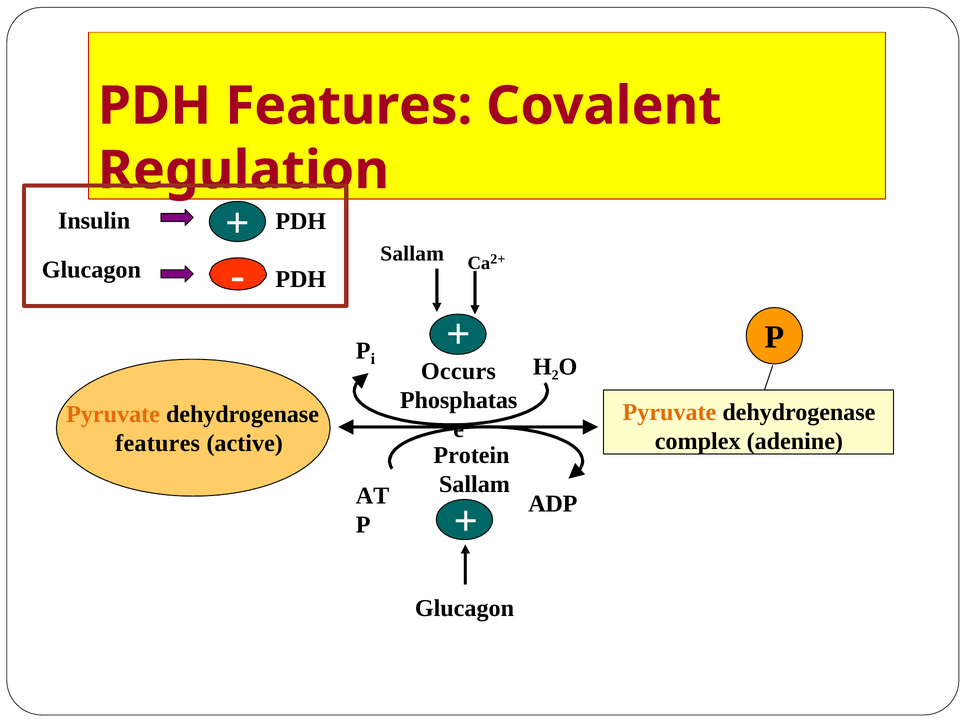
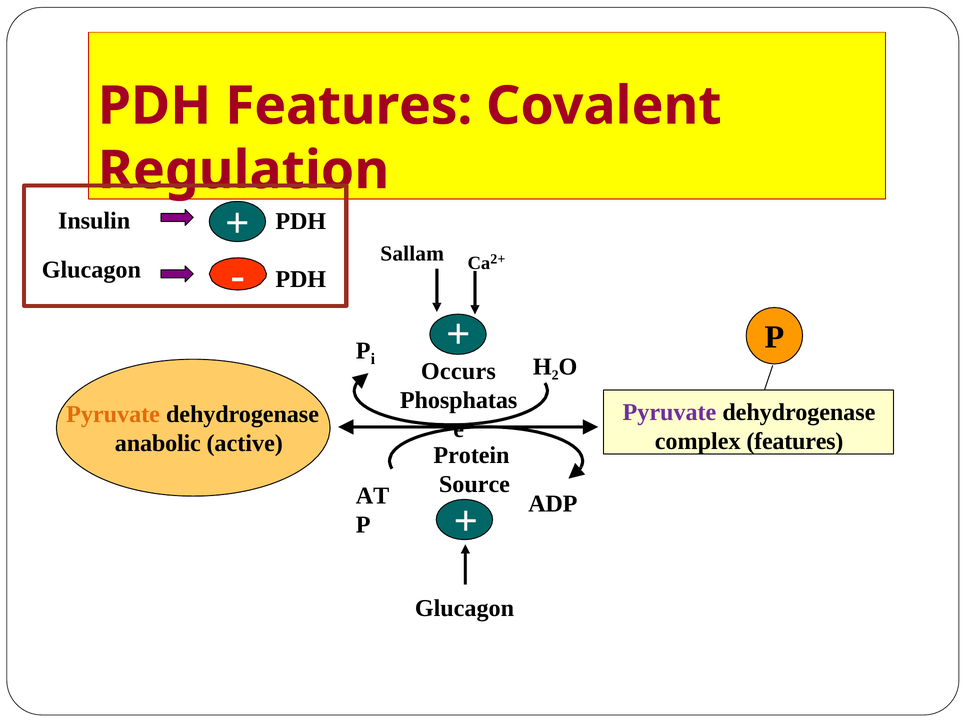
Pyruvate colour: orange -> purple (669, 412)
complex adenine: adenine -> features (795, 441)
features: features -> anabolic (158, 443)
Sallam: Sallam -> Source (474, 484)
